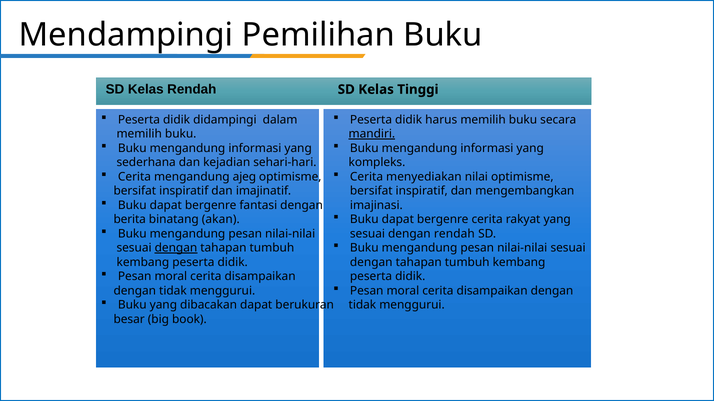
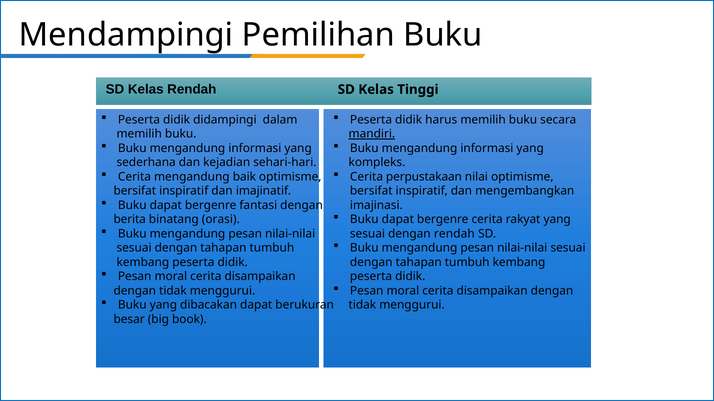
ajeg: ajeg -> baik (244, 177)
menyediakan: menyediakan -> perpustakaan (424, 177)
akan: akan -> orasi (221, 220)
dengan underline: present -> none (176, 248)
